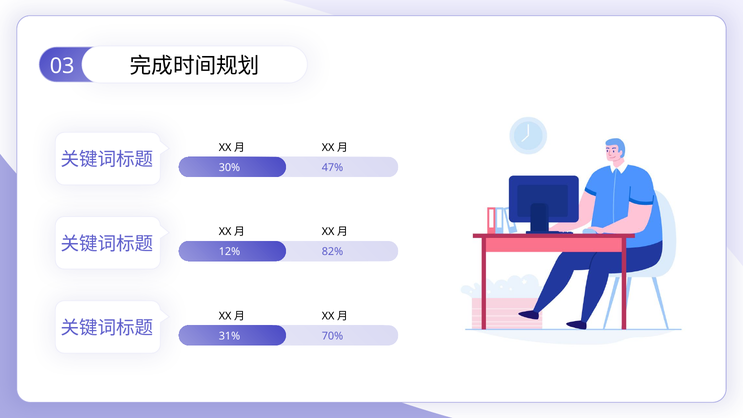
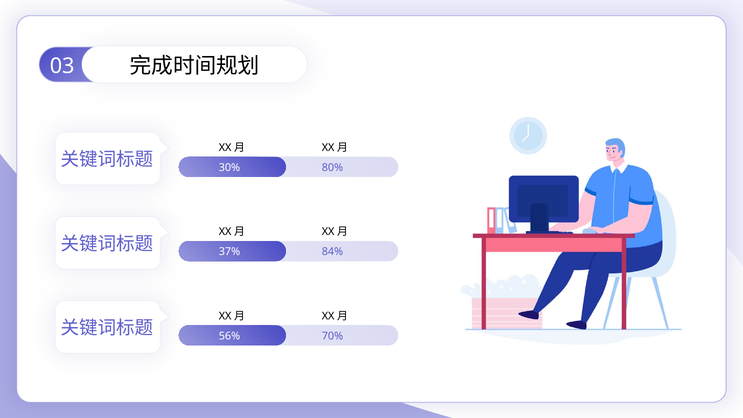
47%: 47% -> 80% (332, 168)
12%: 12% -> 37% (229, 252)
82%: 82% -> 84% (332, 252)
31%: 31% -> 56% (229, 336)
